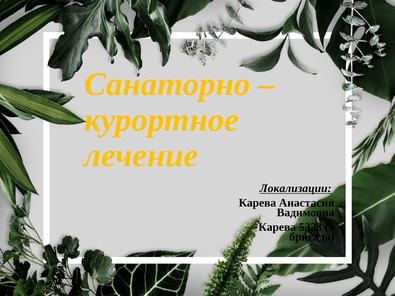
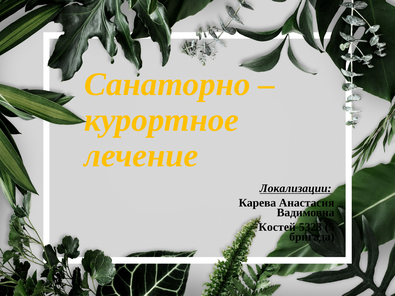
Карева: Карева -> Костей (277, 227)
